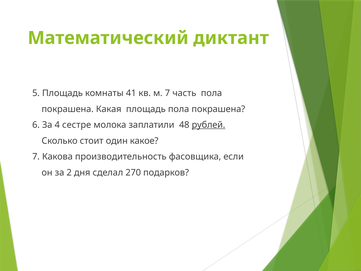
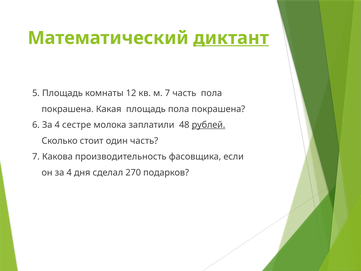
диктант underline: none -> present (231, 38)
41: 41 -> 12 (131, 93)
один какое: какое -> часть (144, 141)
он за 2: 2 -> 4 (69, 172)
